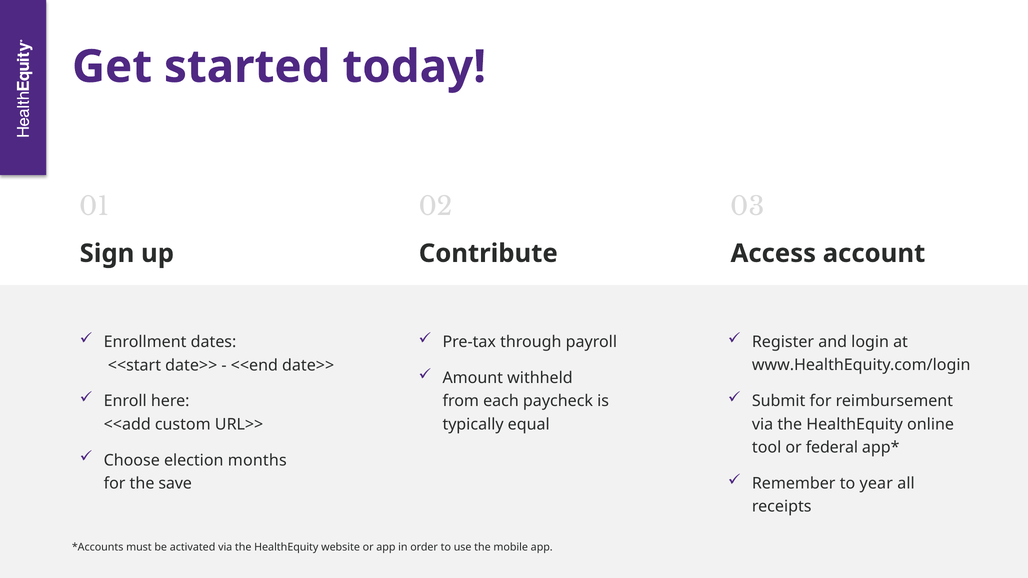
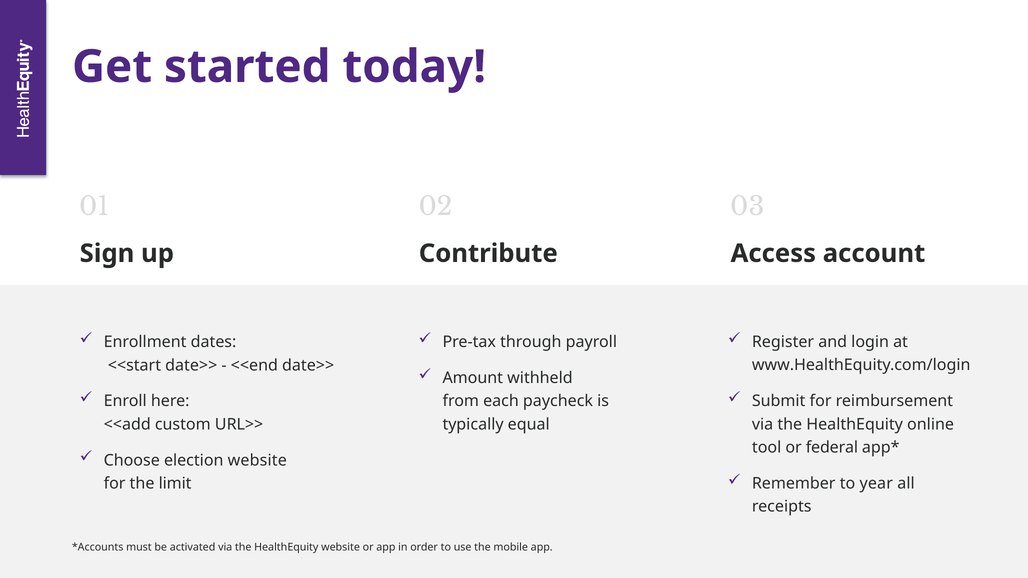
election months: months -> website (257, 460)
save: save -> limit (175, 484)
